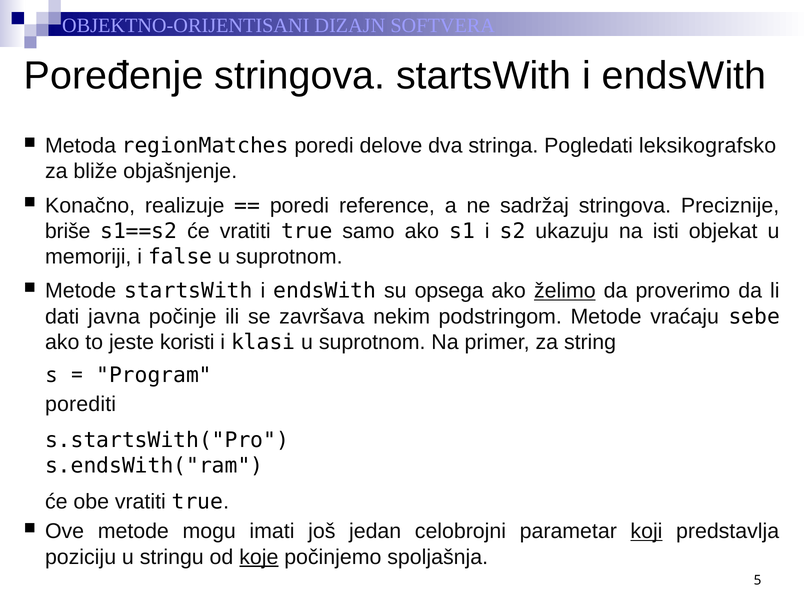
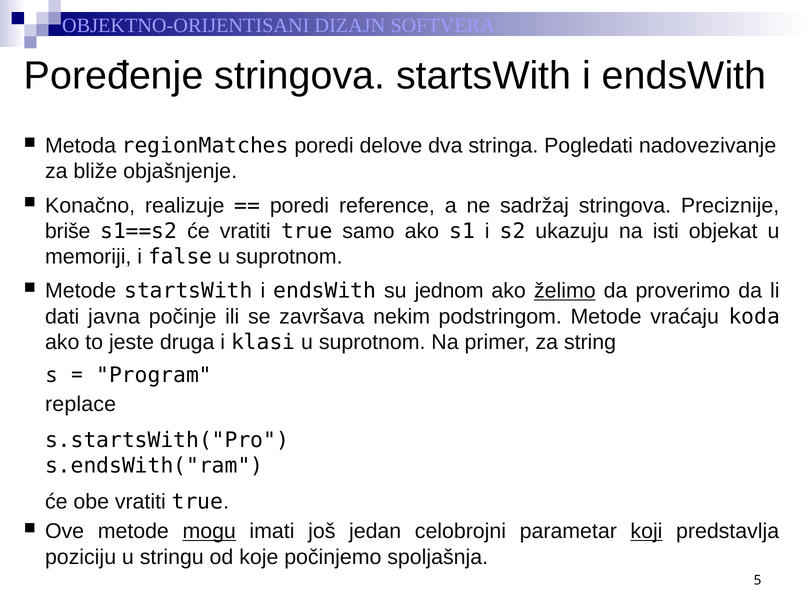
leksikografsko: leksikografsko -> nadovezivanje (708, 146)
opsega: opsega -> jednom (449, 291)
sebe: sebe -> koda (754, 317)
koristi: koristi -> druga (187, 342)
porediti: porediti -> replace (81, 405)
mogu underline: none -> present (209, 532)
koje underline: present -> none (259, 557)
